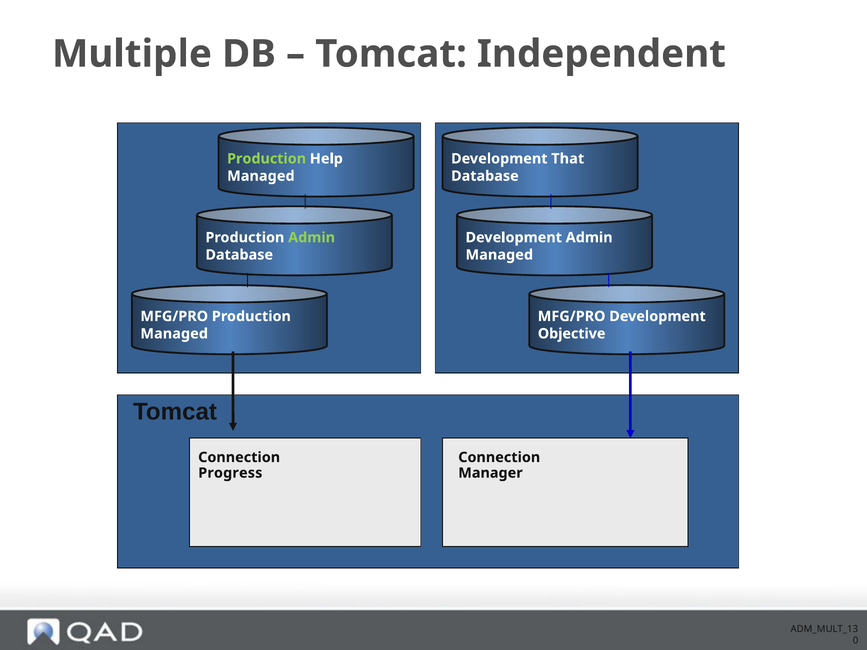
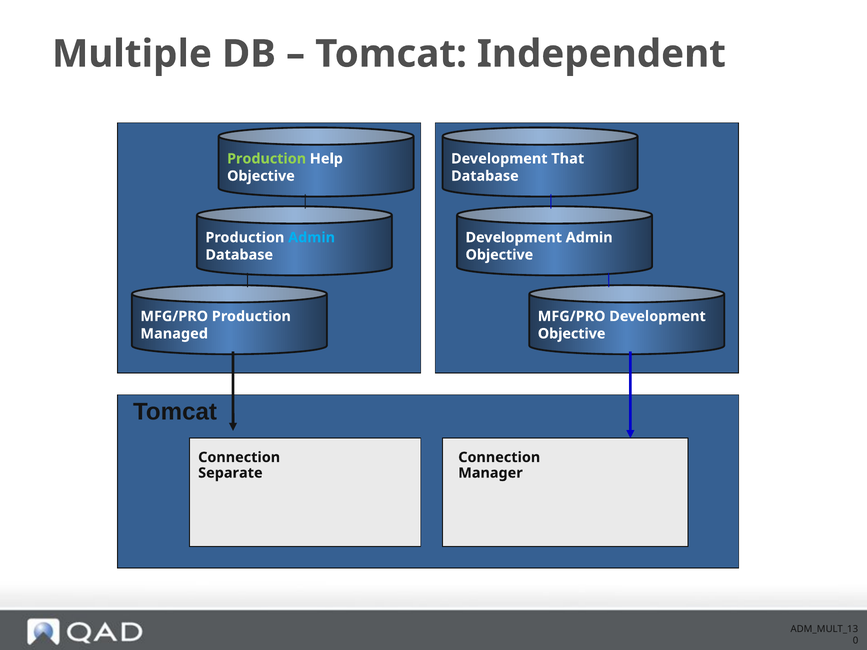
Managed: Managed -> Objective (261, 176)
Admin colour: light green -> light blue (312, 238)
Managed: Managed -> Objective (499, 255)
Progress: Progress -> Separate (230, 473)
